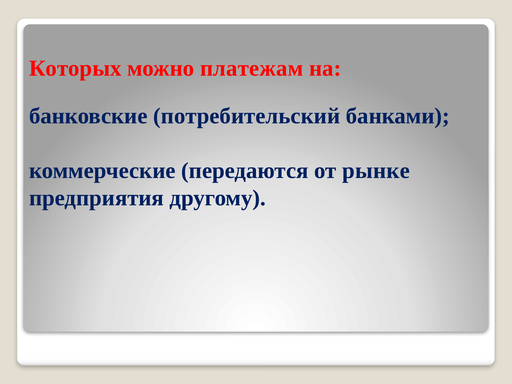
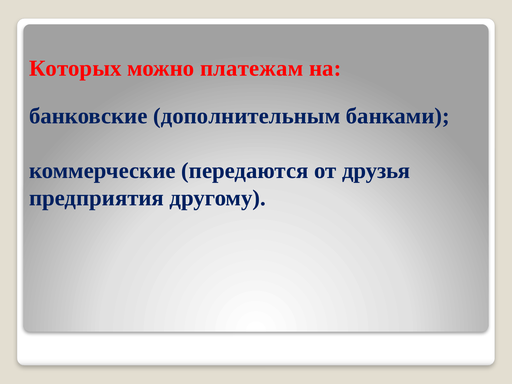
потребительский: потребительский -> дополнительным (247, 116)
рынке: рынке -> друзья (376, 171)
